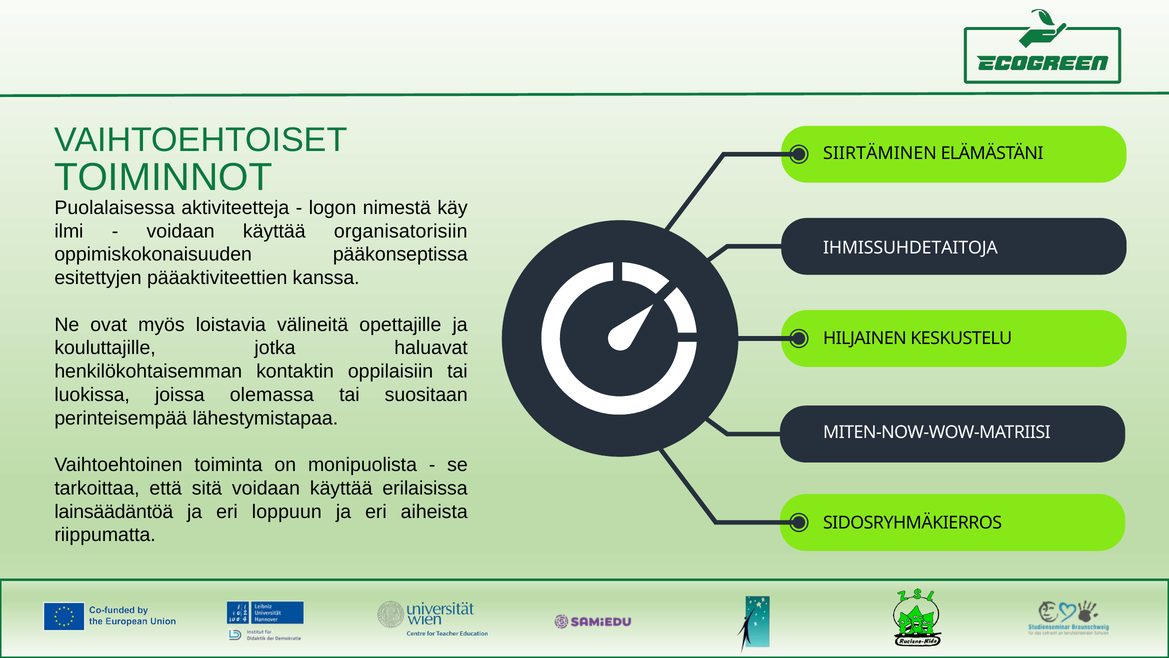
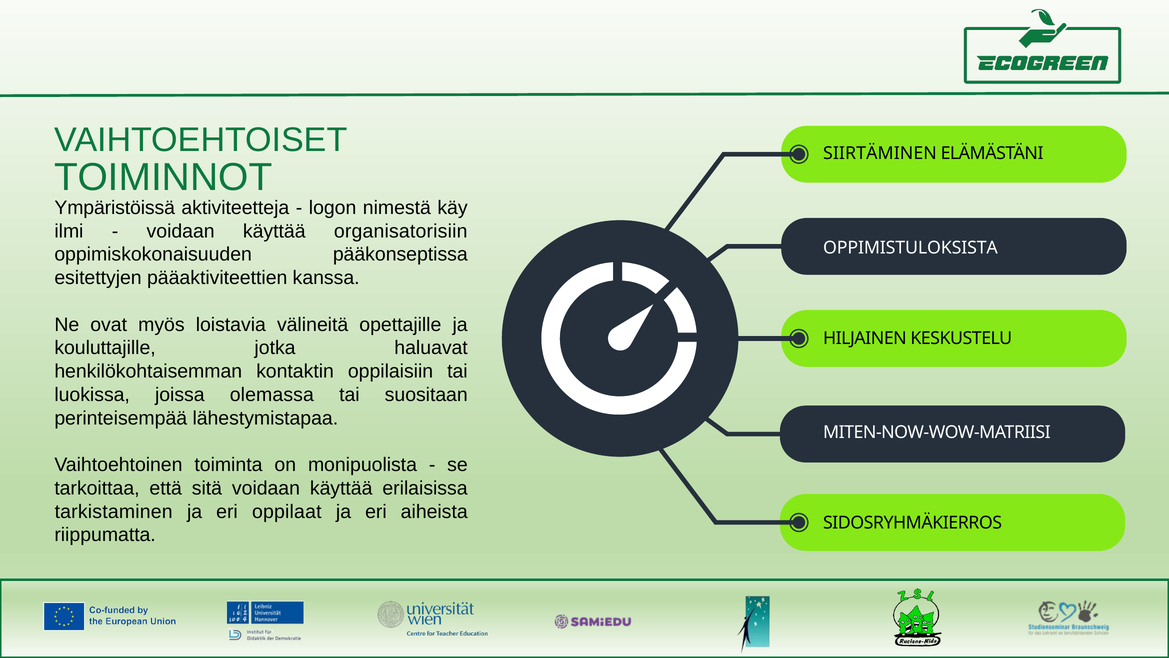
Puolalaisessa: Puolalaisessa -> Ympäristöissä (115, 208)
IHMISSUHDETAITOJA: IHMISSUHDETAITOJA -> OPPIMISTULOKSISTA (910, 247)
lainsäädäntöä: lainsäädäntöä -> tarkistaminen (114, 511)
loppuun: loppuun -> oppilaat (287, 511)
